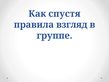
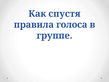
взгляд: взгляд -> голоса (72, 25)
